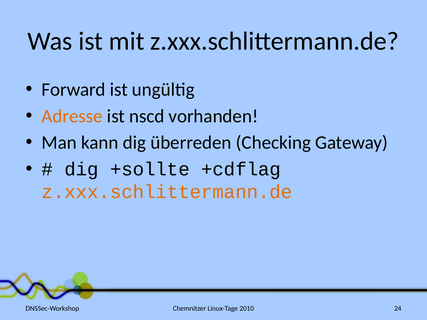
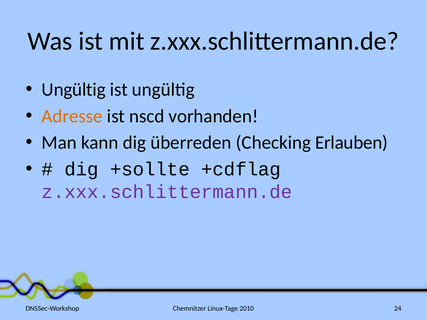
Forward: Forward -> Ungültig (74, 90)
Gateway: Gateway -> Erlauben (352, 143)
z.xxx.schlittermann.de colour: orange -> purple (167, 192)
